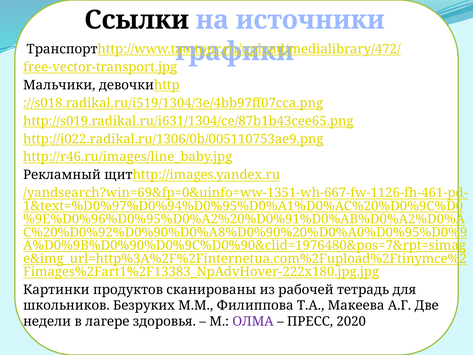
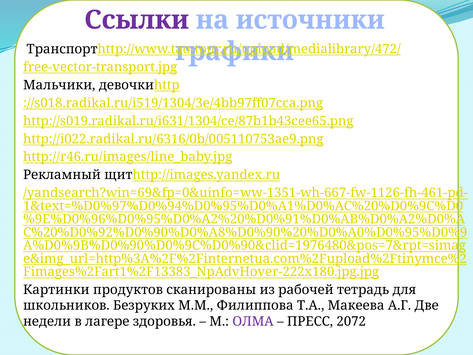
Ссылки colour: black -> purple (137, 20)
http://i022.radikal.ru/1306/0b/005110753ae9.png: http://i022.radikal.ru/1306/0b/005110753ae9.png -> http://i022.radikal.ru/6316/0b/005110753ae9.png (173, 139)
2020: 2020 -> 2072 (351, 321)
